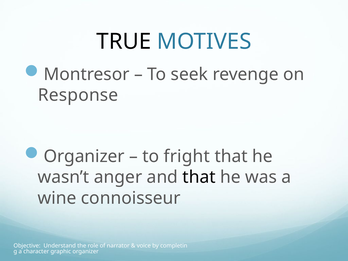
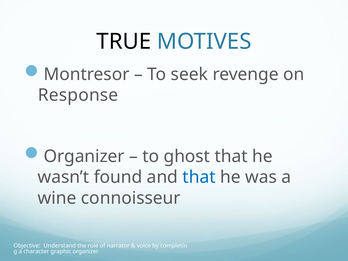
fright: fright -> ghost (187, 156)
anger: anger -> found (118, 177)
that colour: black -> blue (199, 177)
